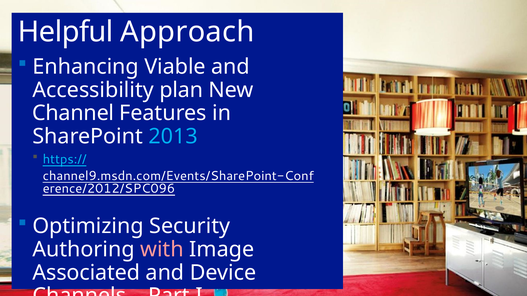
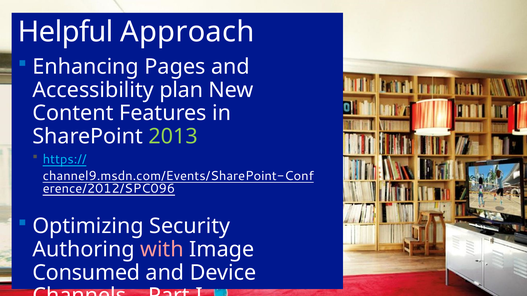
Viable: Viable -> Pages (175, 67)
Channel: Channel -> Content (73, 113)
2013 colour: light blue -> light green (173, 137)
Associated: Associated -> Consumed (86, 273)
